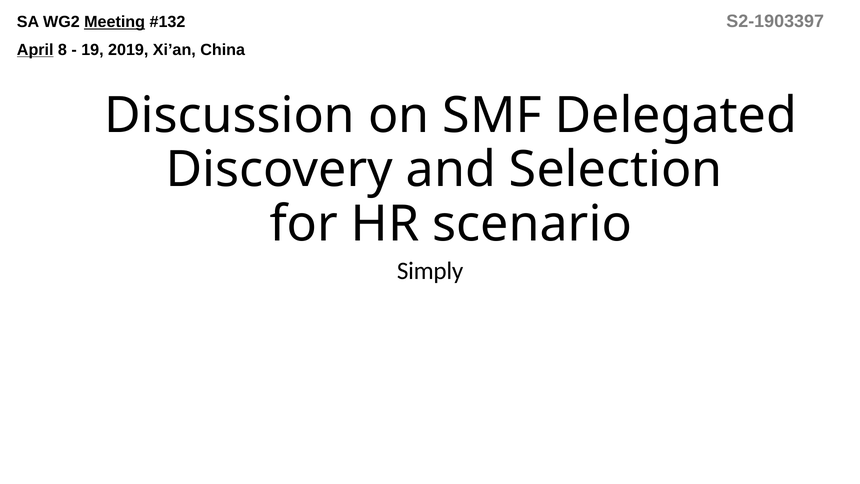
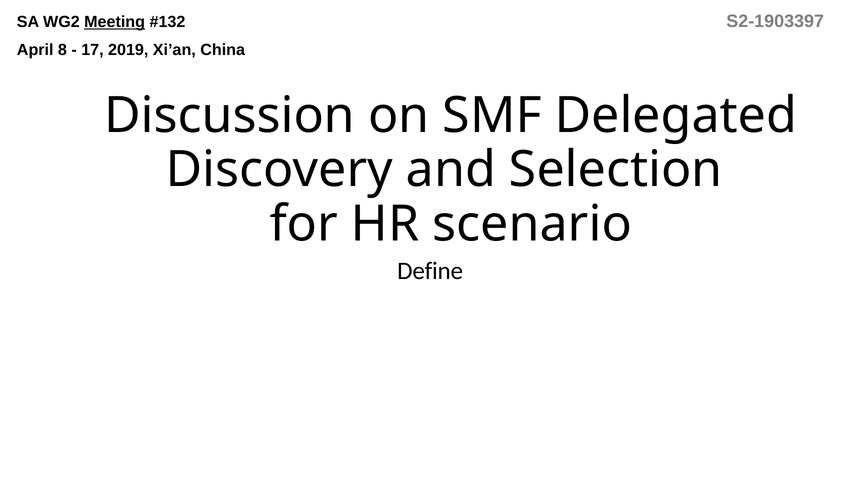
April underline: present -> none (35, 50)
19: 19 -> 17 (92, 50)
Simply: Simply -> Define (430, 271)
